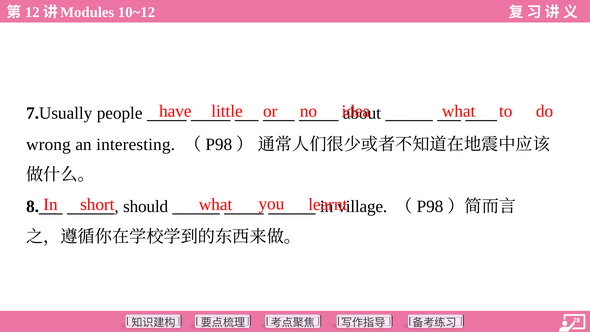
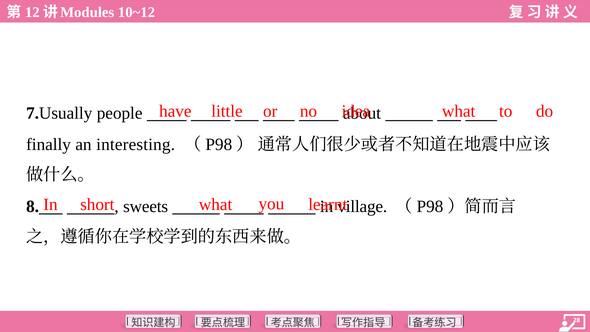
wrong: wrong -> finally (49, 145)
should: should -> sweets (146, 207)
